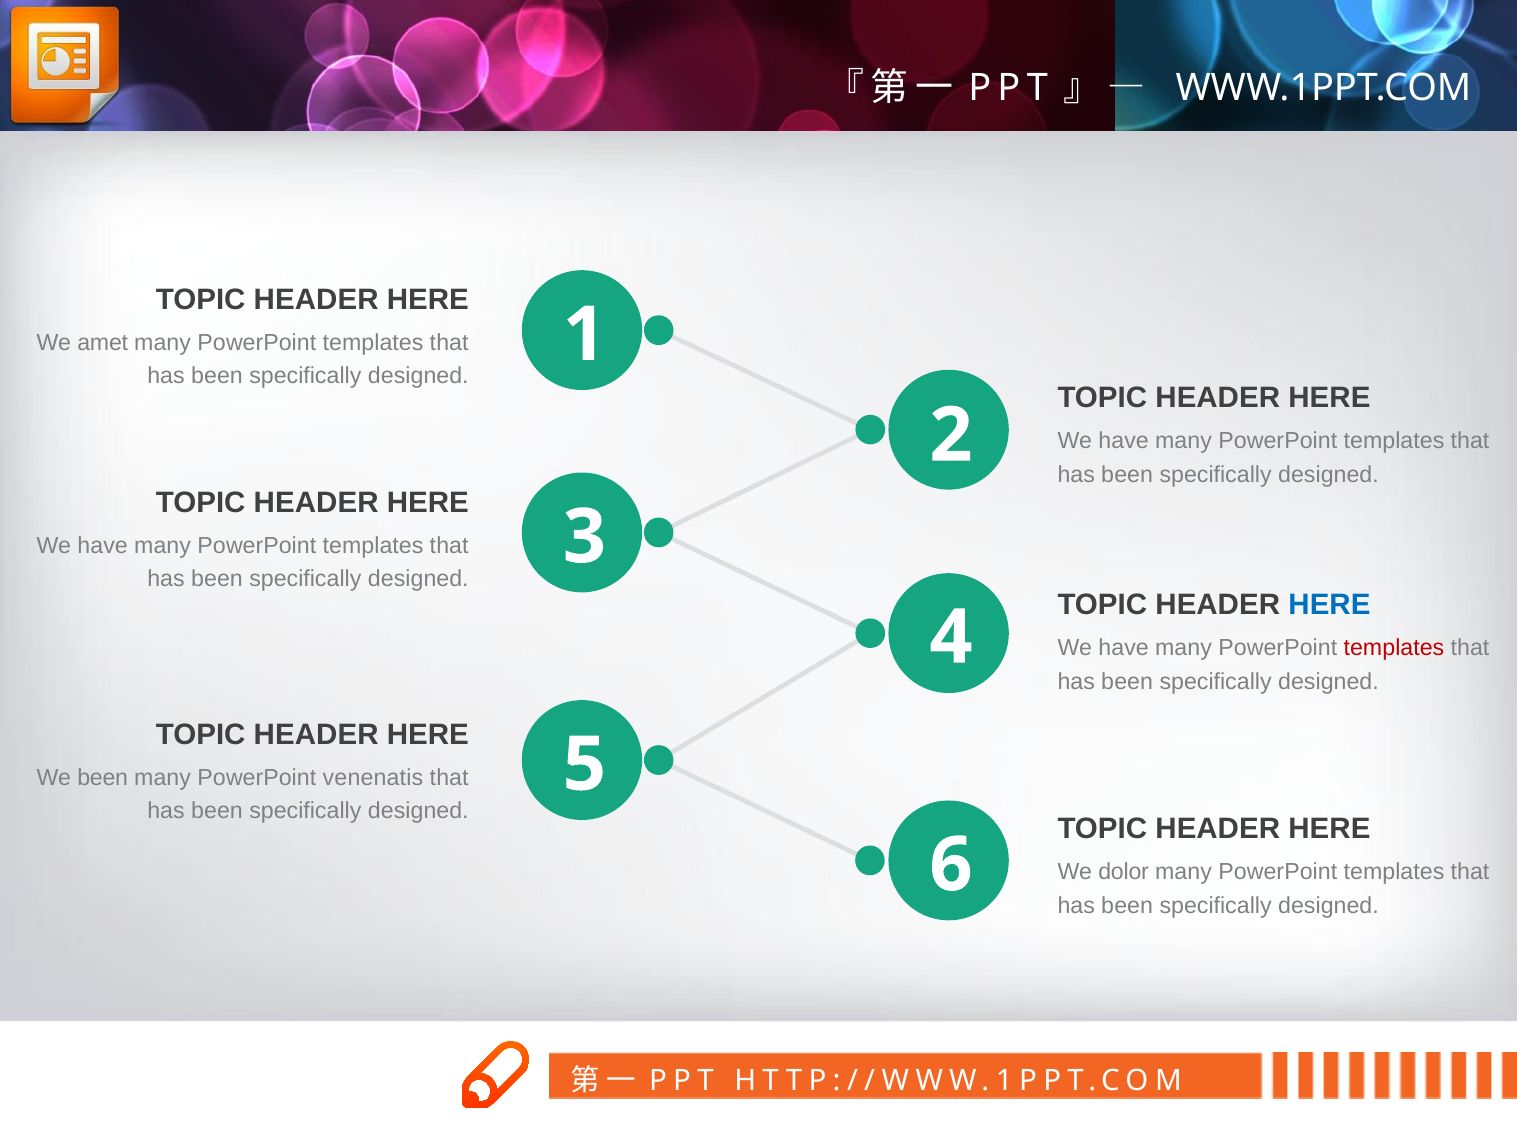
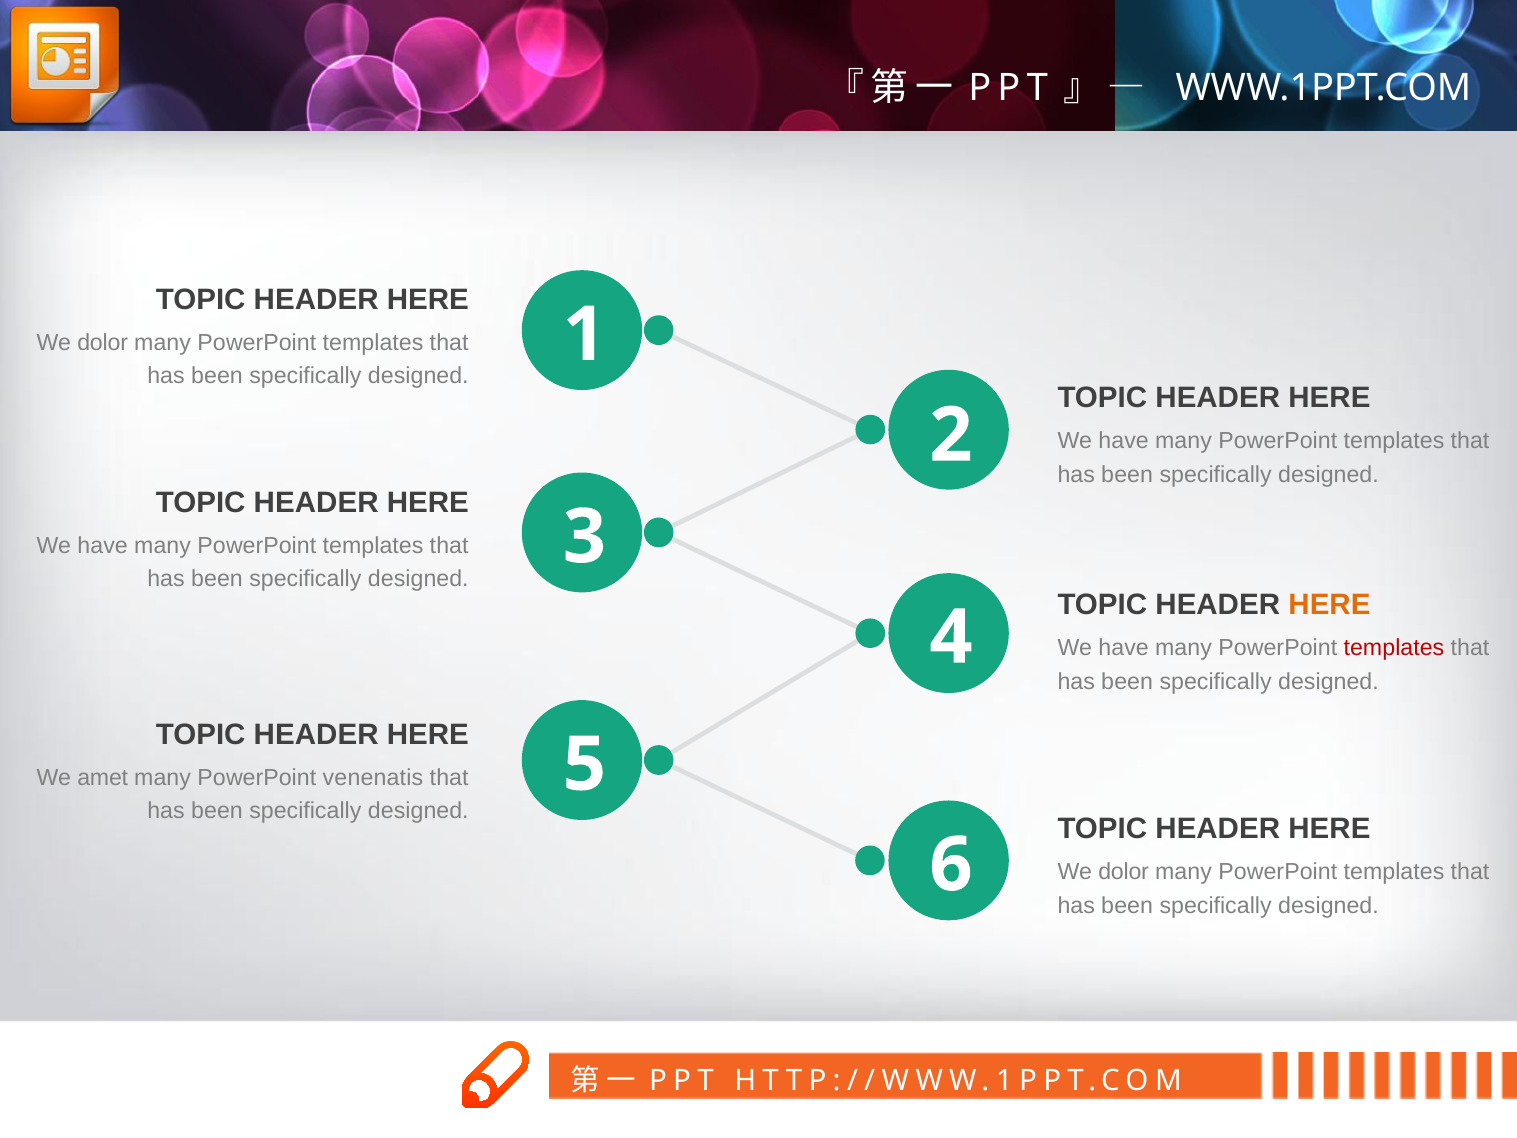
amet: amet -> dolor (103, 342)
HERE colour: blue -> orange (1329, 605)
We been: been -> amet (103, 778)
